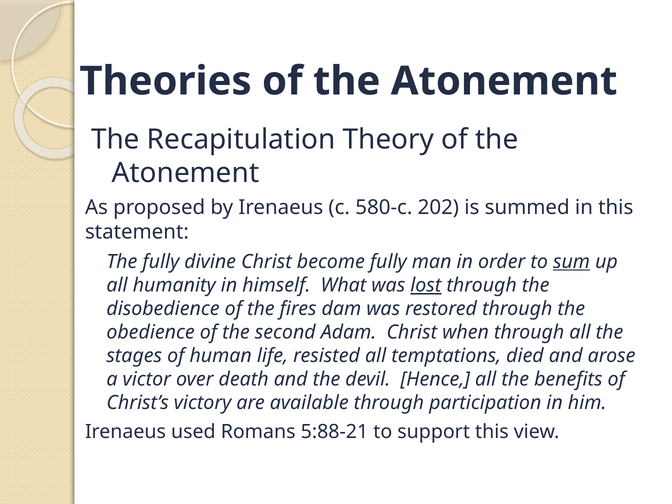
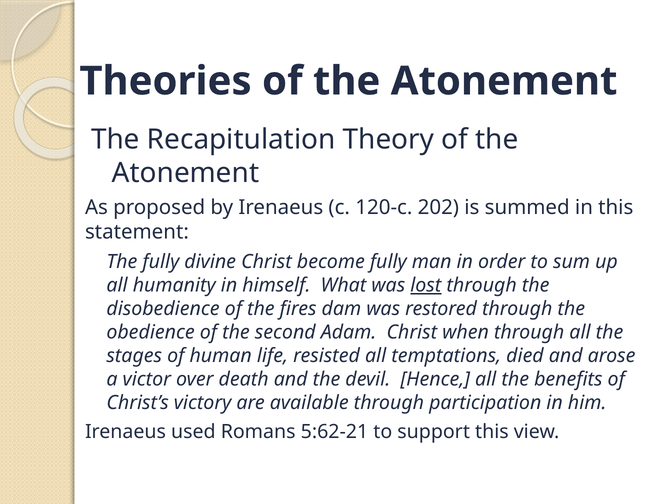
580-c: 580-c -> 120-c (384, 207)
sum underline: present -> none (572, 262)
5:88-21: 5:88-21 -> 5:62-21 (334, 432)
